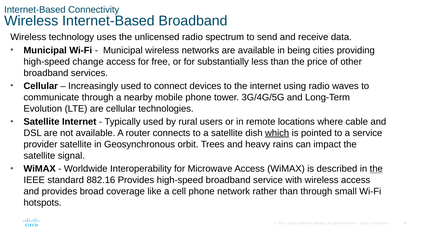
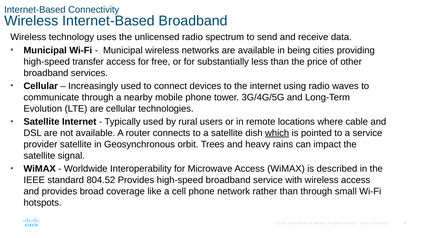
change: change -> transfer (88, 62)
the underline: present -> none (376, 169)
882.16: 882.16 -> 804.52 (101, 180)
